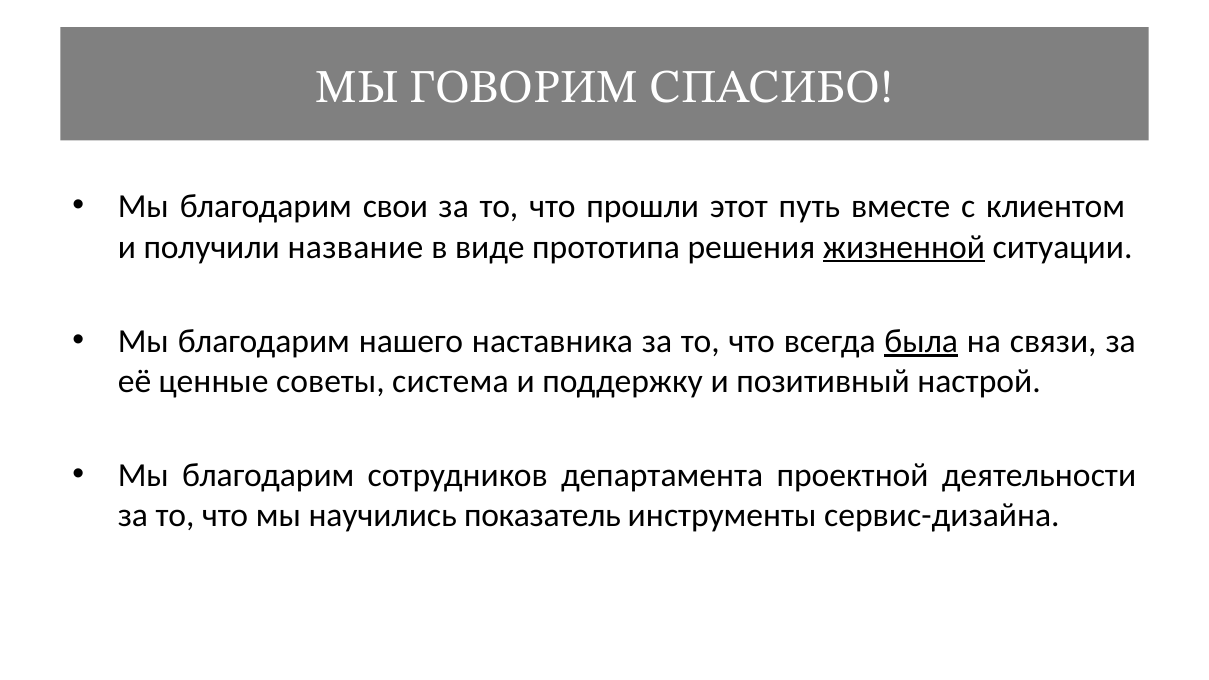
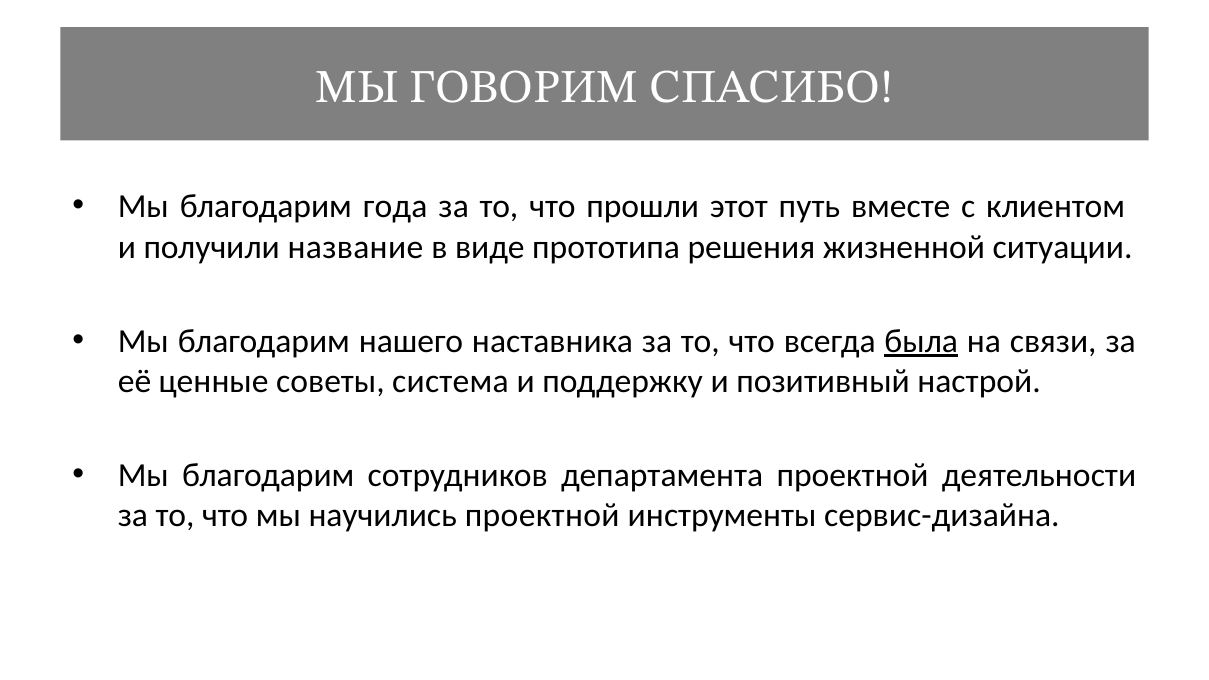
свои: свои -> года (395, 207)
жизненной underline: present -> none (904, 247)
научились показатель: показатель -> проектной (542, 516)
